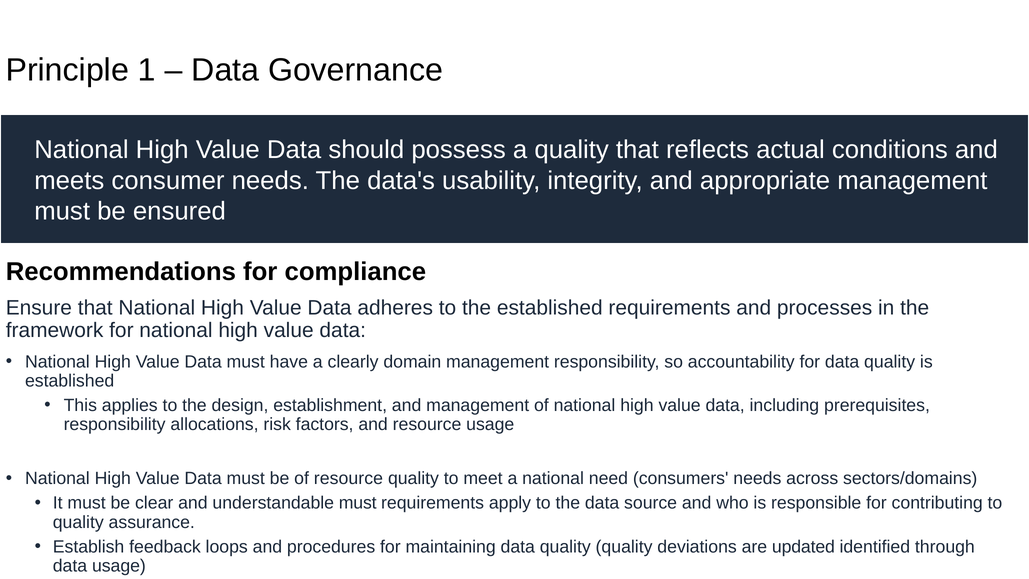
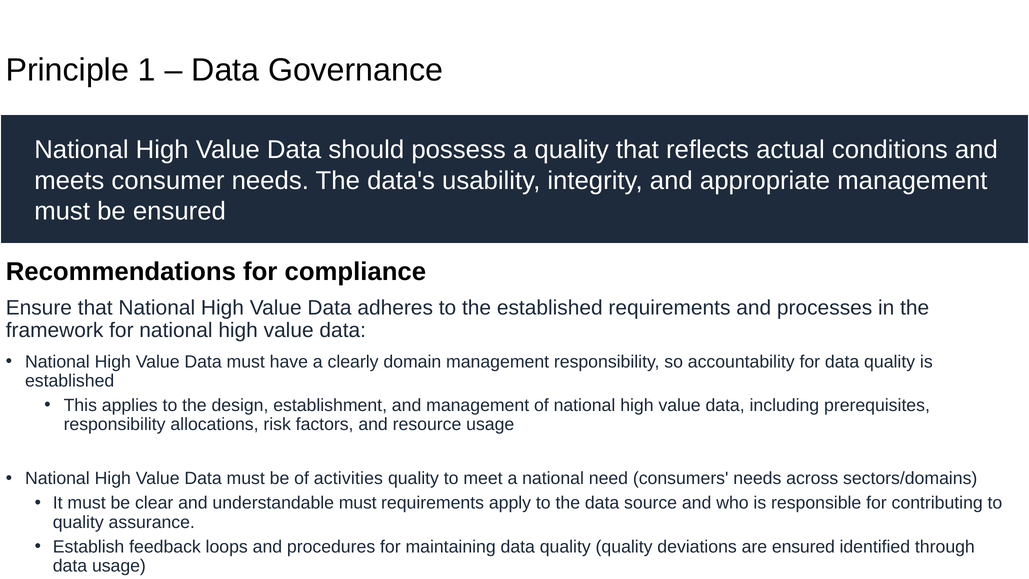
of resource: resource -> activities (348, 479)
are updated: updated -> ensured (803, 547)
